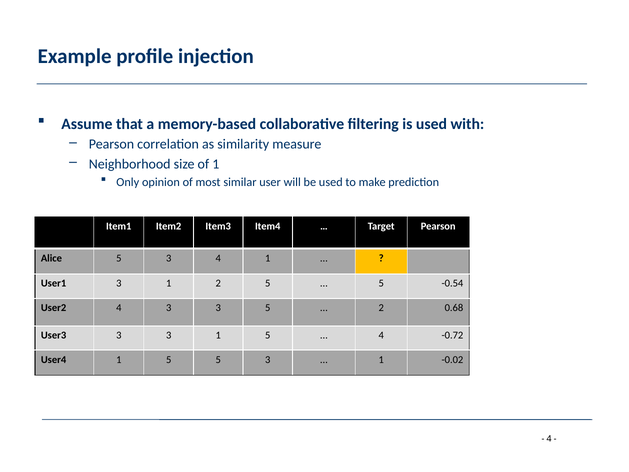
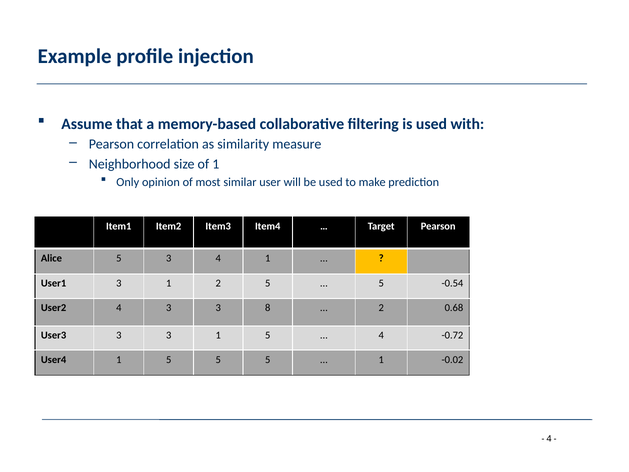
3 5: 5 -> 8 (268, 308)
5 5 3: 3 -> 5 (268, 359)
